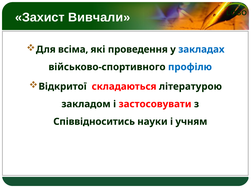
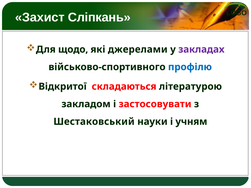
Вивчали: Вивчали -> Сліпкань (99, 17)
всіма: всіма -> щодо (73, 49)
проведення: проведення -> джерелами (138, 49)
закладах colour: blue -> purple (201, 49)
Співвідноситись: Співвідноситись -> Шестаковський (94, 122)
